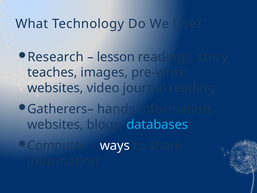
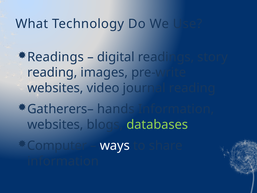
Research: Research -> Readings (56, 57)
lesson: lesson -> digital (116, 57)
teaches: teaches -> reading (52, 72)
databases colour: light blue -> light green (157, 124)
